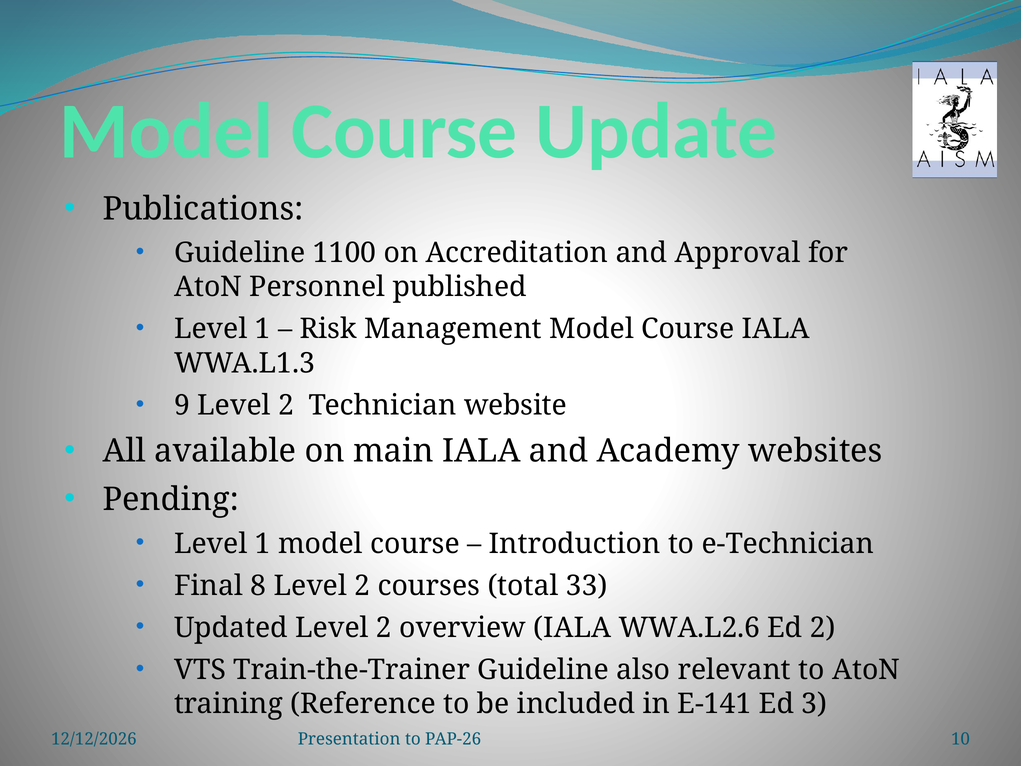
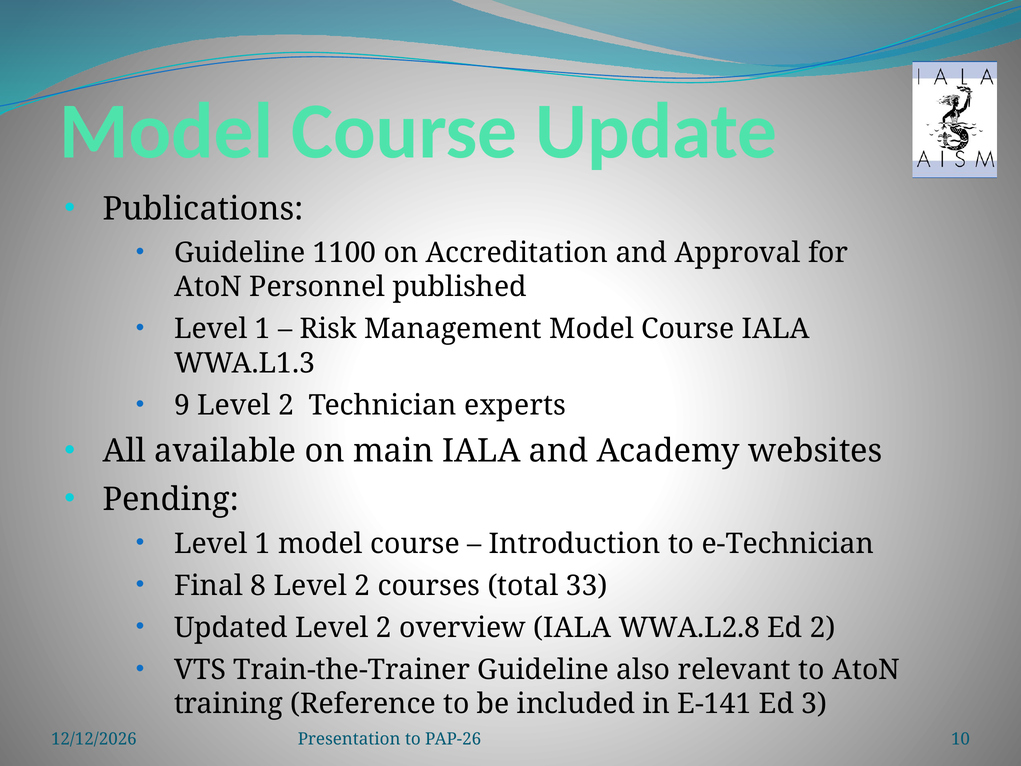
website: website -> experts (515, 405)
WWA.L2.6: WWA.L2.6 -> WWA.L2.8 (689, 627)
